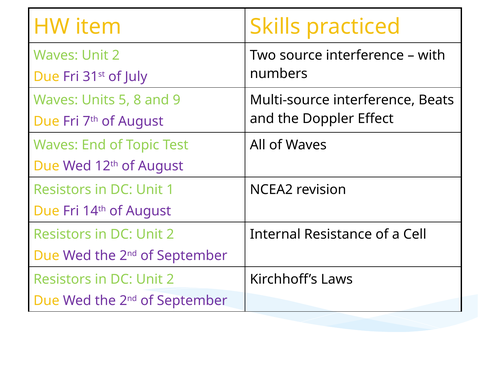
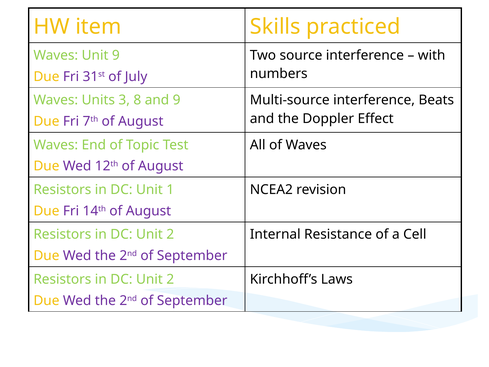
Waves Unit 2: 2 -> 9 (116, 55)
5: 5 -> 3 (124, 100)
